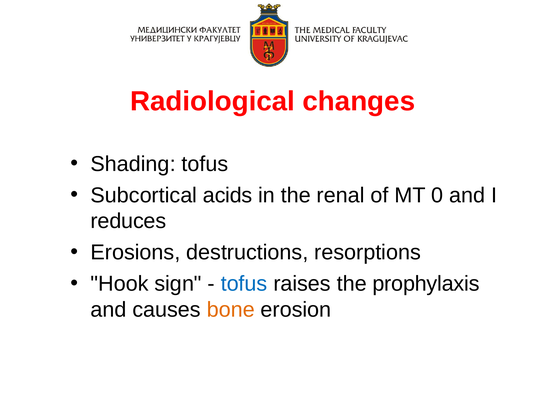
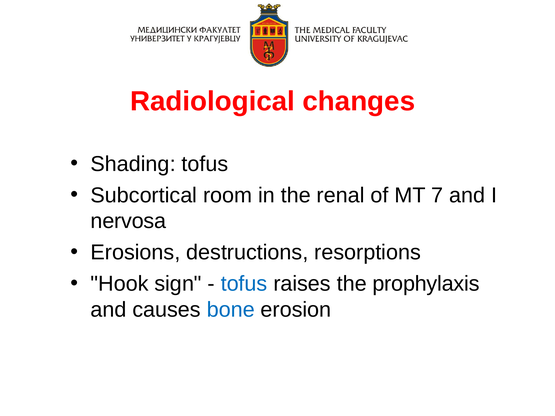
acids: acids -> room (228, 195)
0: 0 -> 7 (437, 195)
reduces: reduces -> nervosa (128, 221)
bone colour: orange -> blue (231, 310)
